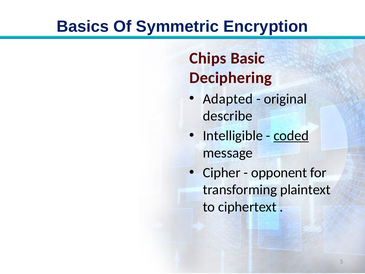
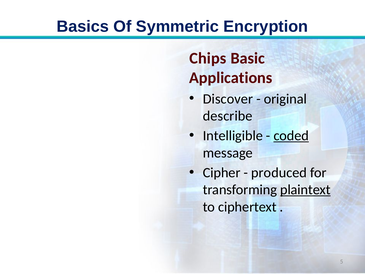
Deciphering: Deciphering -> Applications (231, 78)
Adapted: Adapted -> Discover (228, 99)
opponent: opponent -> produced (279, 173)
plaintext underline: none -> present (305, 190)
